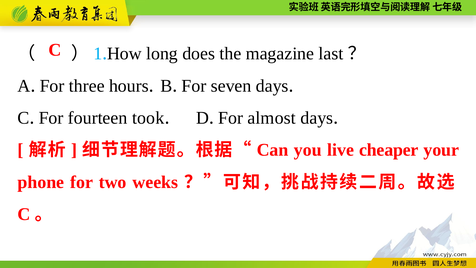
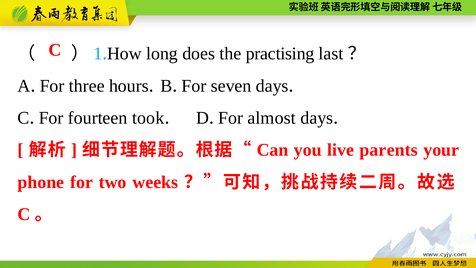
magazine: magazine -> practising (280, 54)
cheaper: cheaper -> parents (389, 150)
